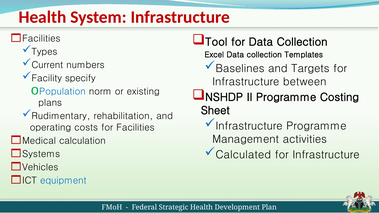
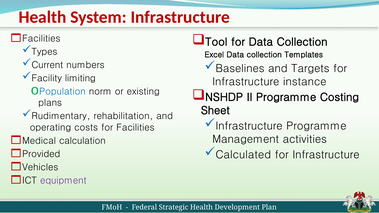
specify: specify -> limiting (80, 78)
between: between -> instance (305, 82)
Systems: Systems -> Provided (41, 154)
equipment colour: blue -> purple (63, 181)
